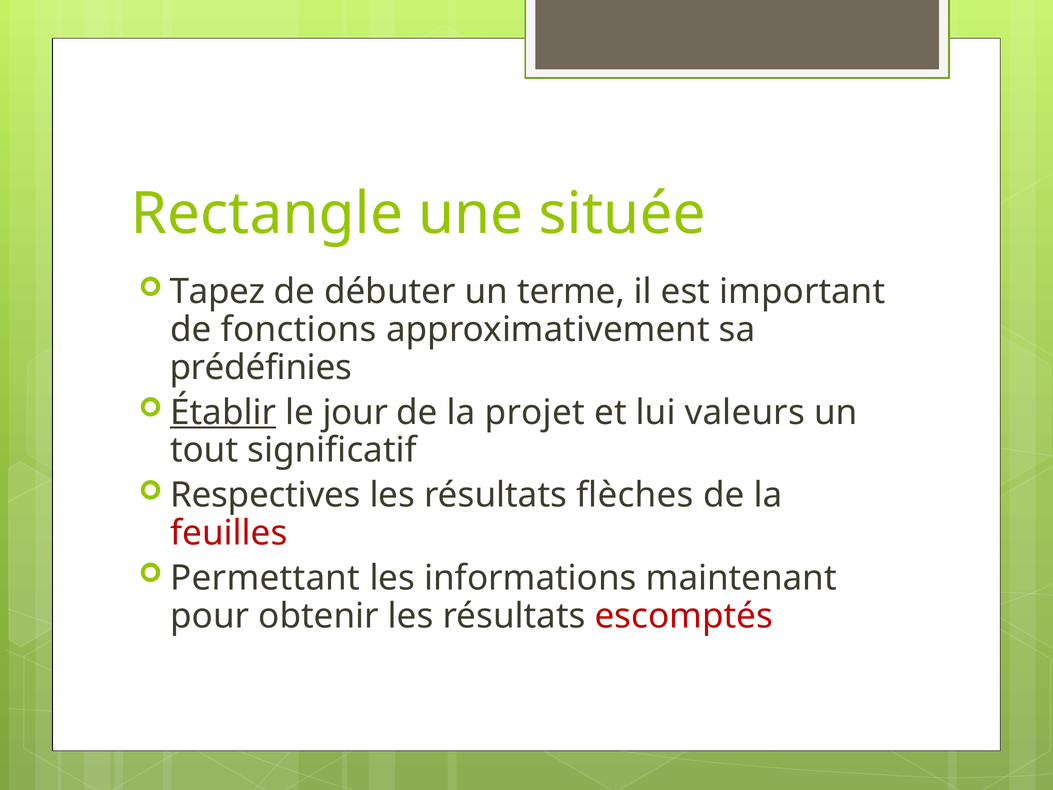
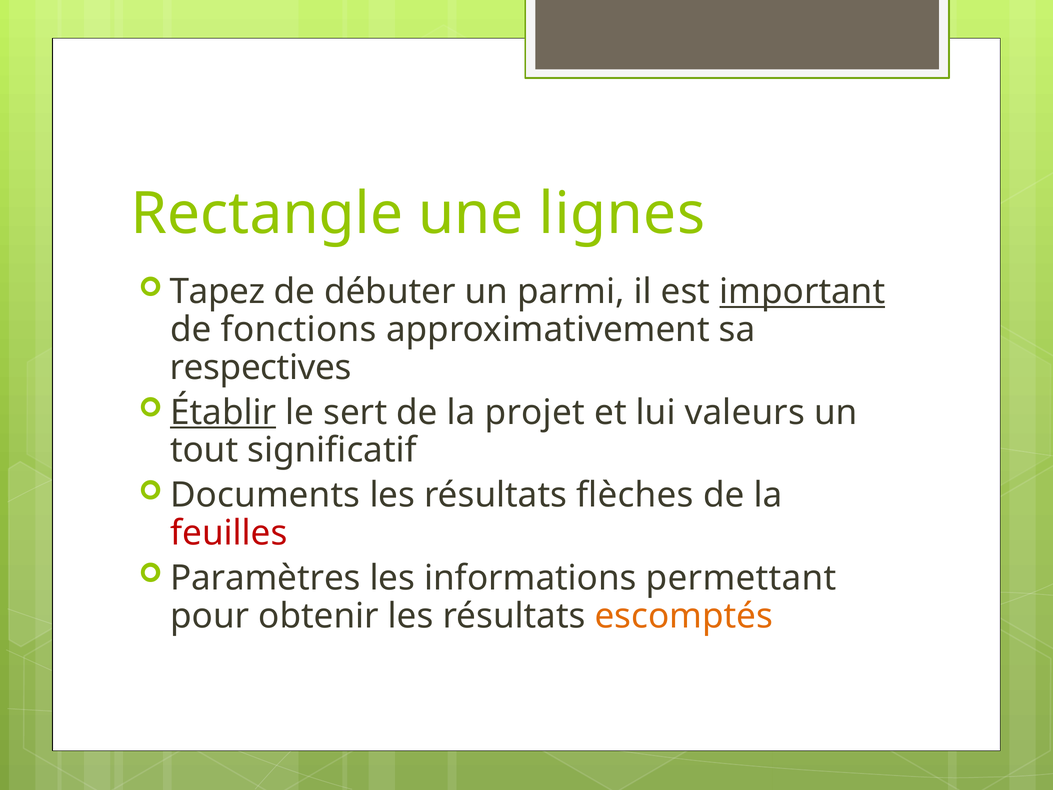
située: située -> lignes (622, 214)
terme: terme -> parmi (571, 292)
important underline: none -> present (802, 292)
prédéfinies: prédéfinies -> respectives (261, 367)
jour: jour -> sert (355, 412)
Respectives: Respectives -> Documents (265, 495)
Permettant: Permettant -> Paramètres (265, 578)
maintenant: maintenant -> permettant (741, 578)
escomptés colour: red -> orange (684, 616)
